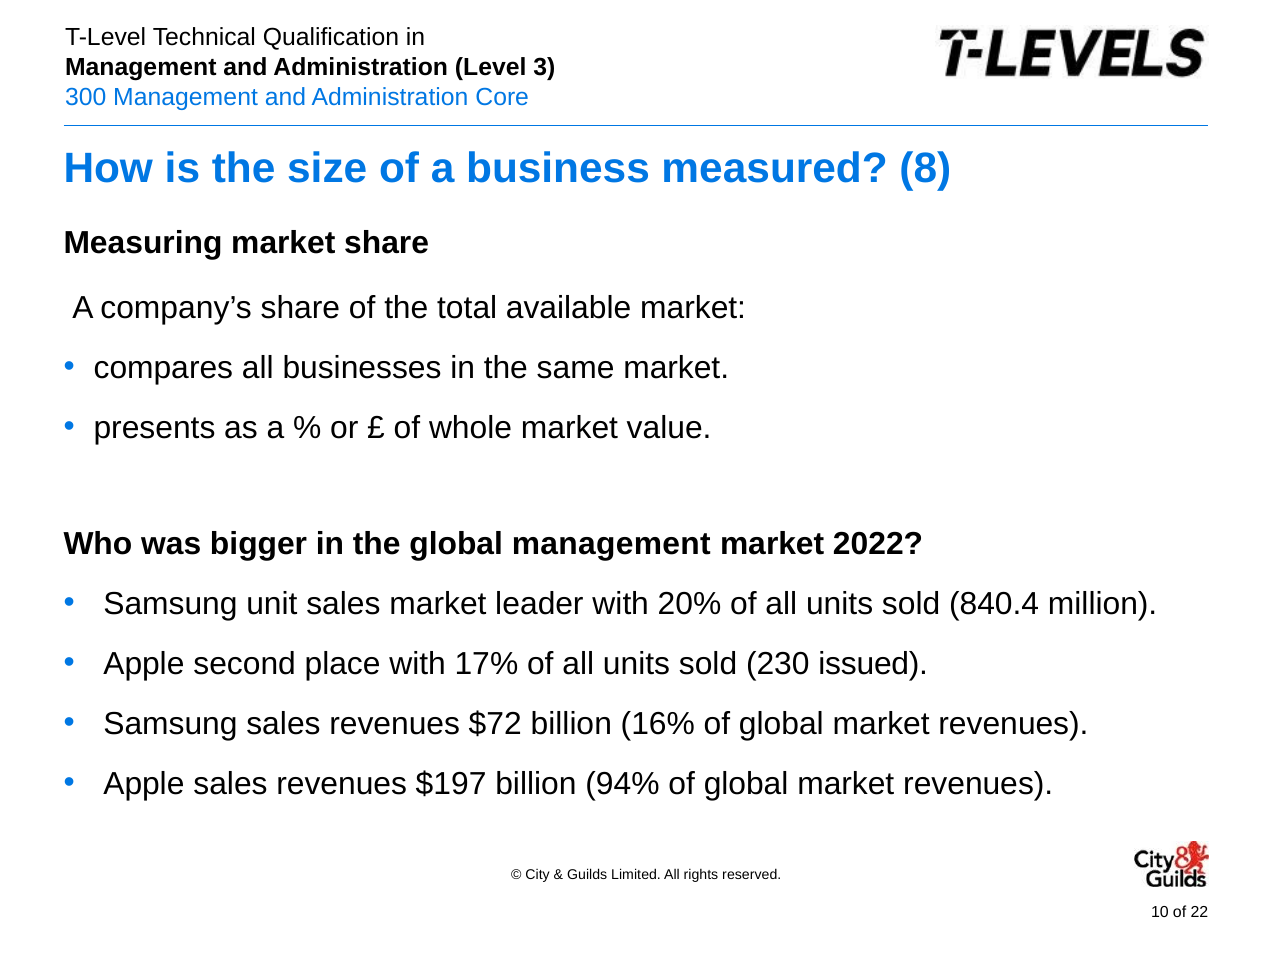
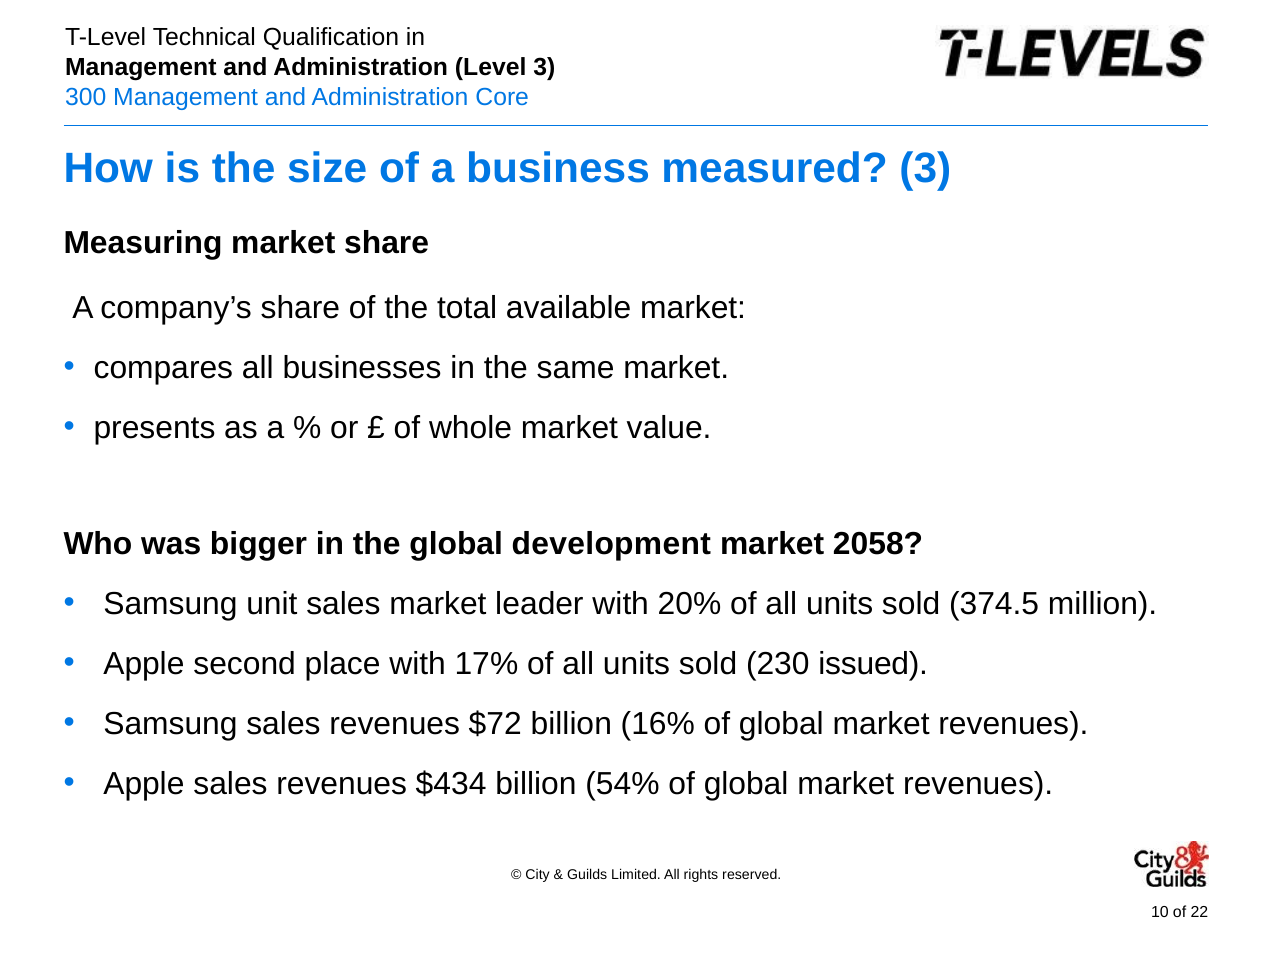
measured 8: 8 -> 3 (925, 169)
global management: management -> development (611, 544)
2022: 2022 -> 2058 (878, 544)
840.4: 840.4 -> 374.5 (994, 604)
$197: $197 -> $434 (451, 784)
94%: 94% -> 54% (623, 784)
